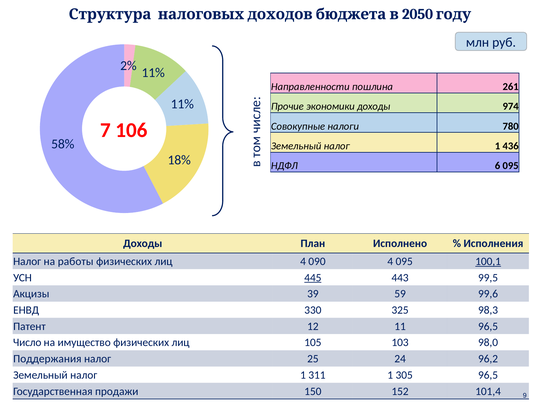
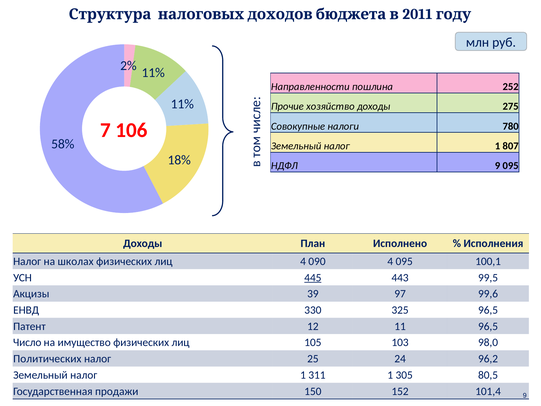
2050: 2050 -> 2011 (417, 14)
261: 261 -> 252 (511, 87)
экономики: экономики -> хозяйство (330, 106)
974: 974 -> 275 (511, 106)
436: 436 -> 807 (511, 146)
НДФЛ 6: 6 -> 9 (498, 166)
работы: работы -> школах (76, 261)
100,1 underline: present -> none (488, 261)
59: 59 -> 97 (400, 294)
325 98,3: 98,3 -> 96,5 (488, 310)
Поддержания: Поддержания -> Политических (47, 359)
305 96,5: 96,5 -> 80,5 (488, 375)
